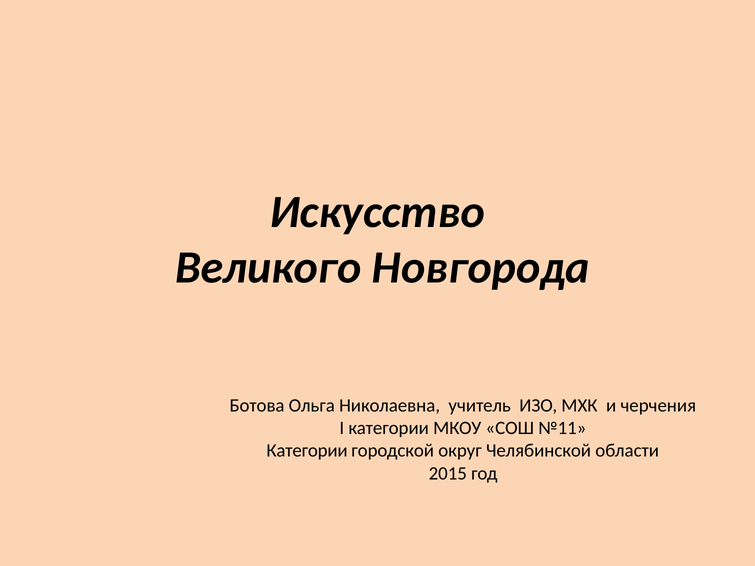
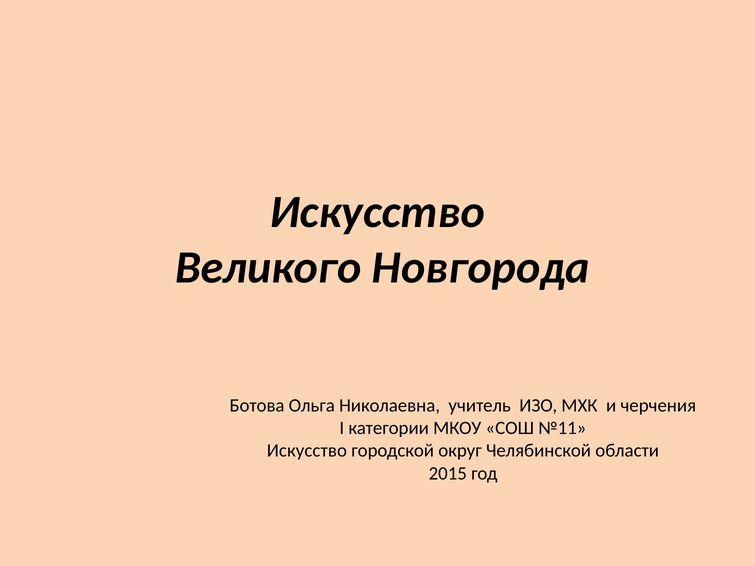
Категории: Категории -> Искусство (307, 451)
